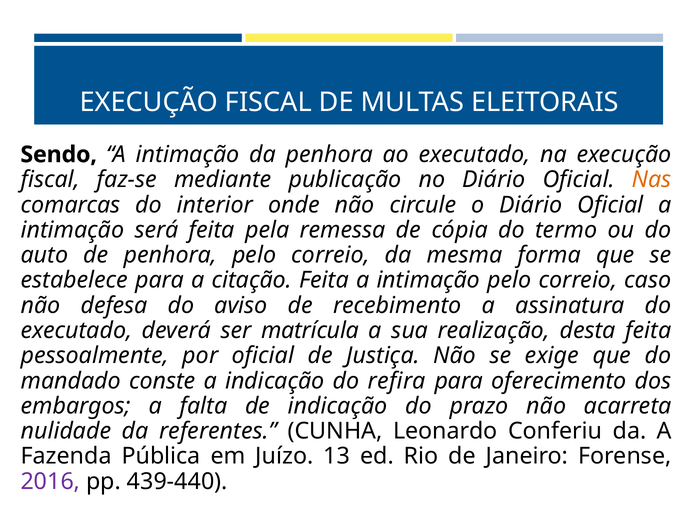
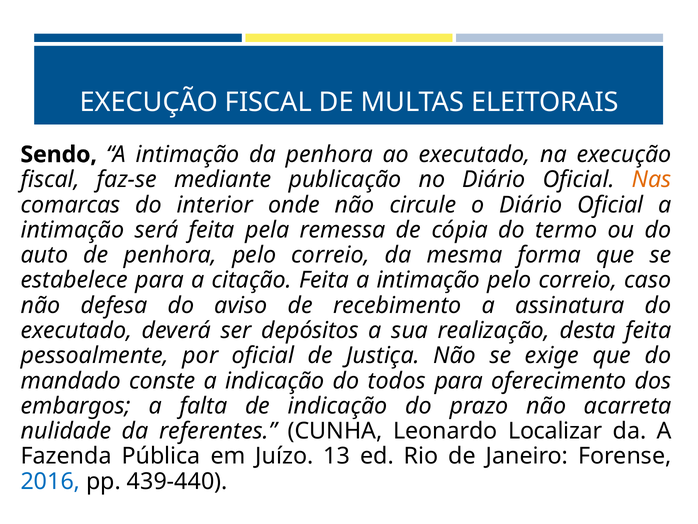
matrícula: matrícula -> depósitos (310, 330)
refira: refira -> todos (397, 380)
Conferiu: Conferiu -> Localizar (555, 431)
2016 colour: purple -> blue (50, 481)
